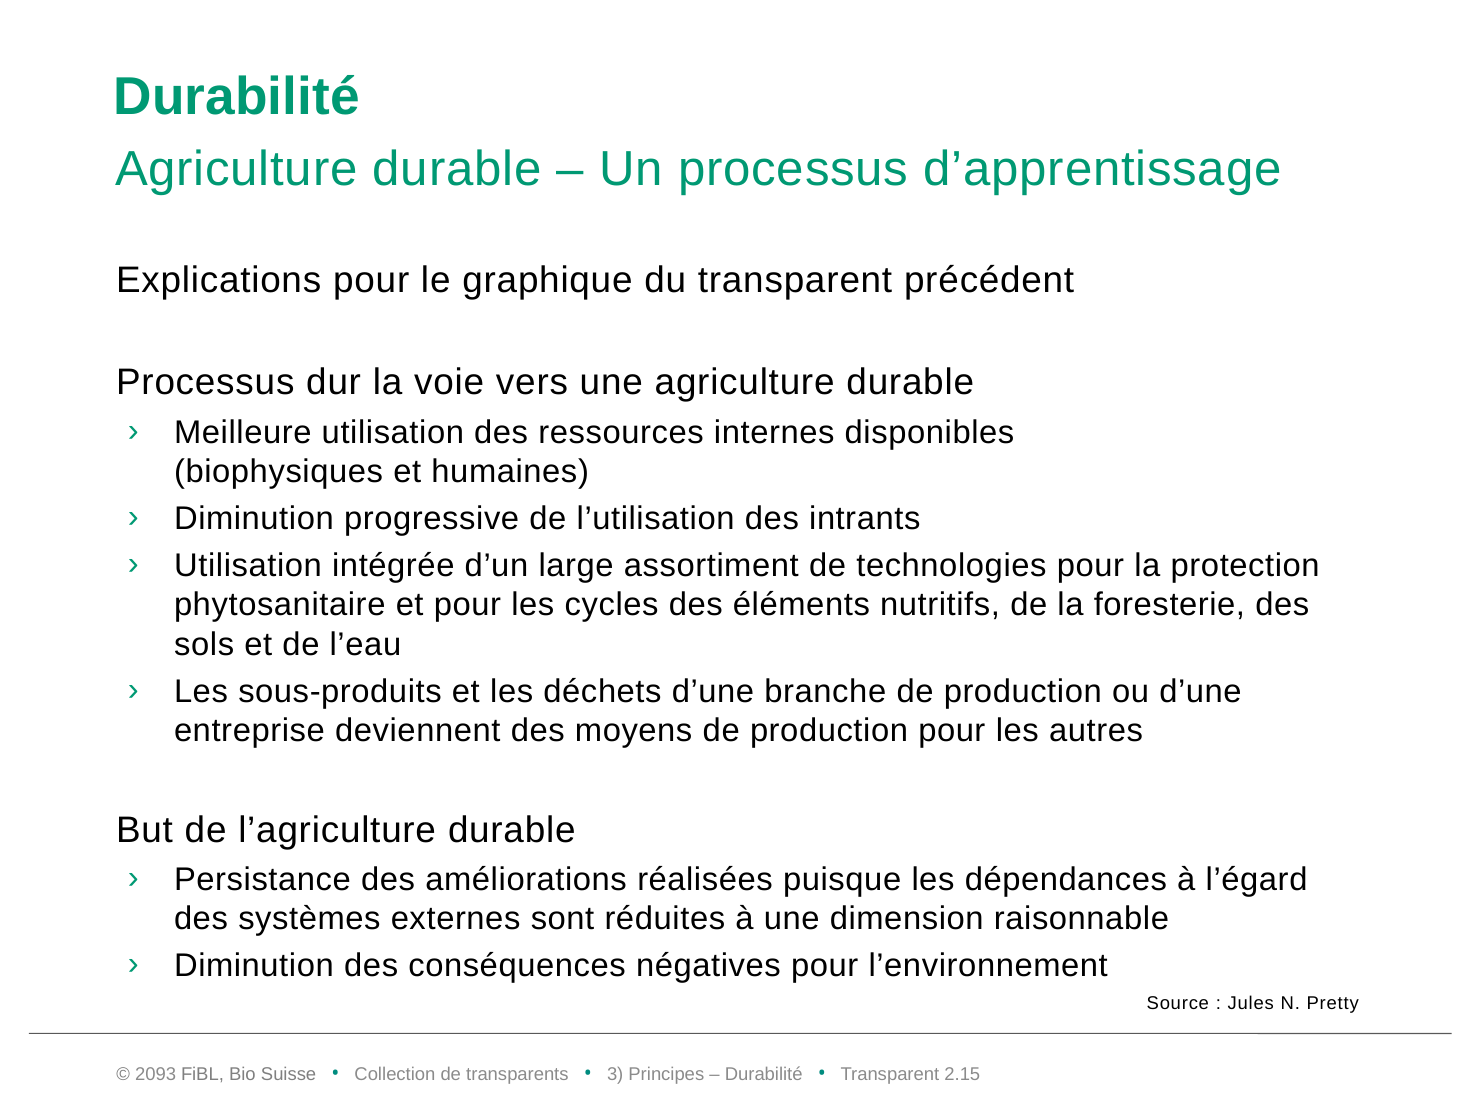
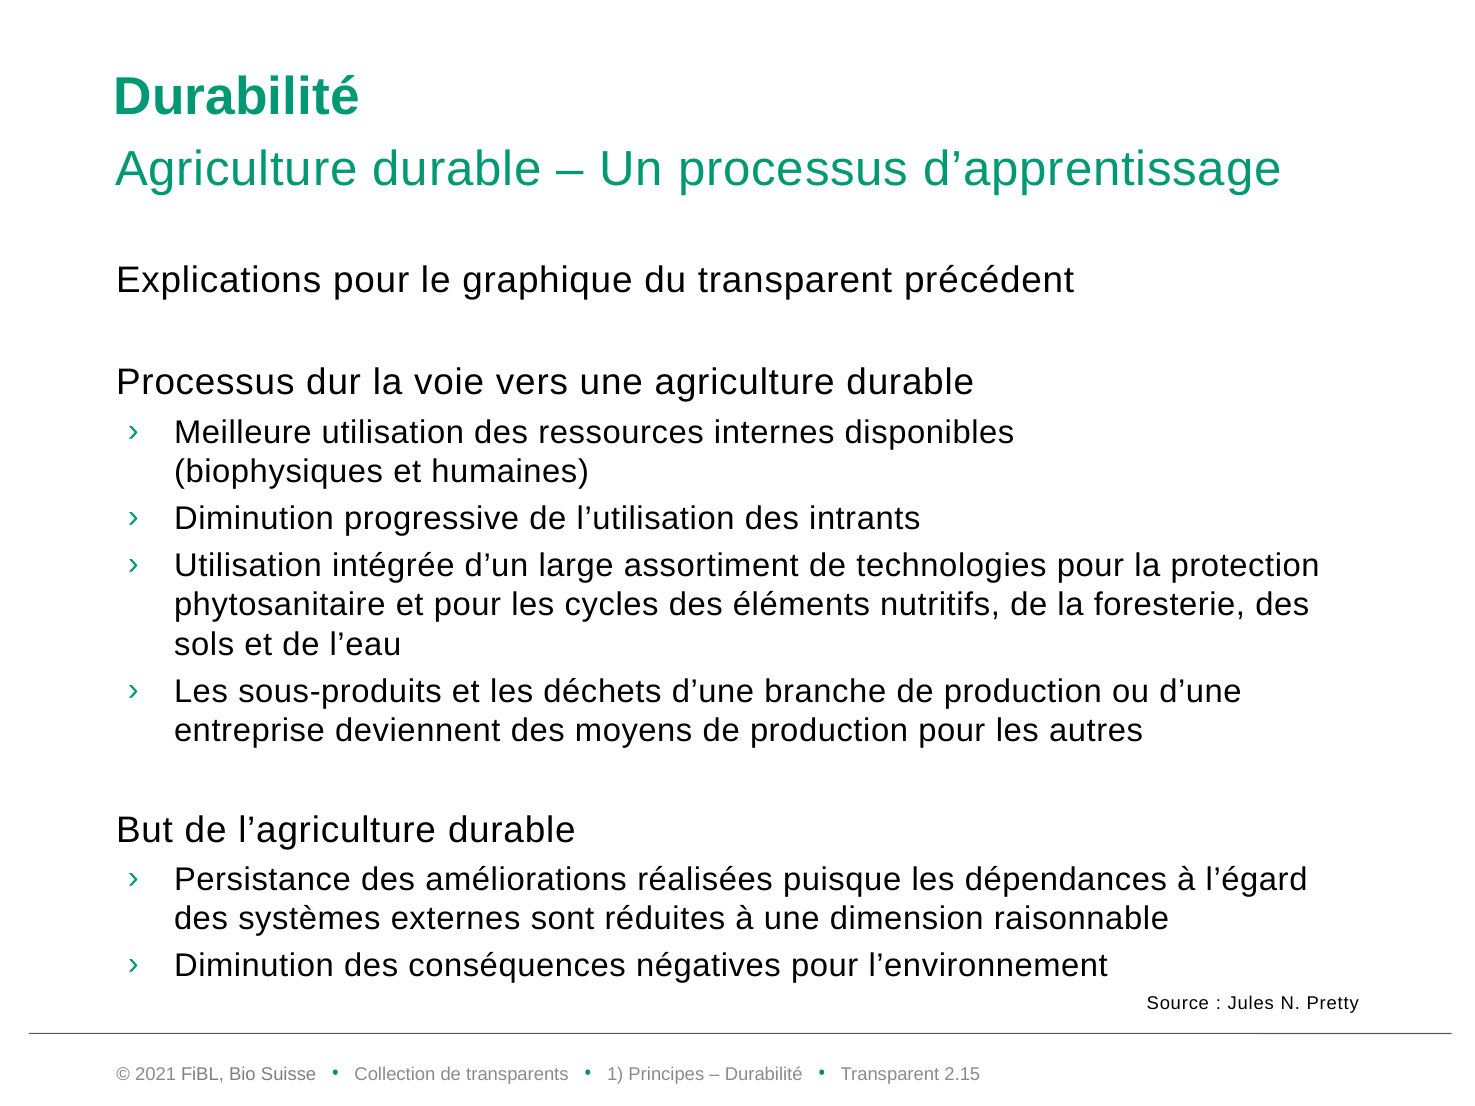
2093: 2093 -> 2021 (156, 1075)
3: 3 -> 1 (615, 1075)
